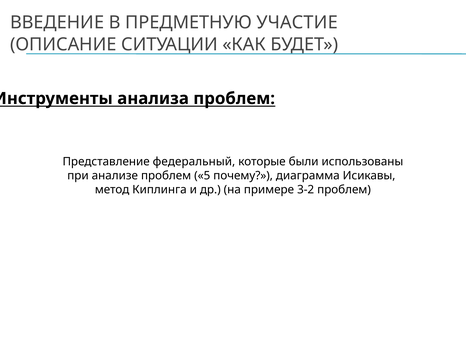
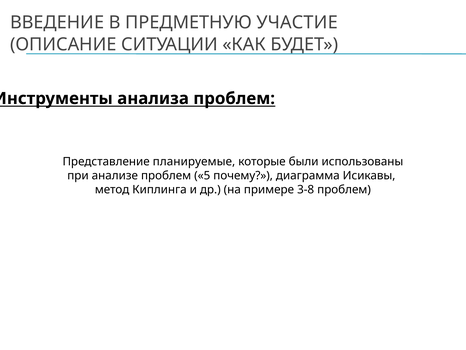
федеральный: федеральный -> планируемые (194, 161)
3-2: 3-2 -> 3-8 (306, 189)
